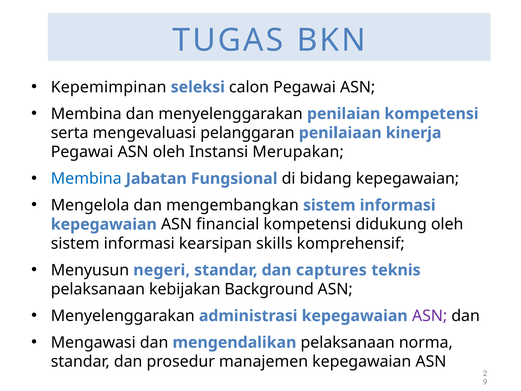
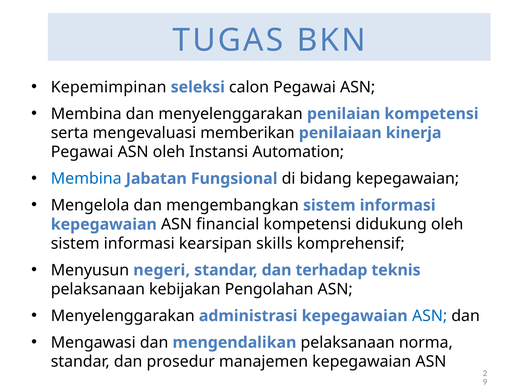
pelanggaran: pelanggaran -> memberikan (247, 133)
Merupakan: Merupakan -> Automation (298, 152)
captures: captures -> terhadap (331, 270)
Background: Background -> Pengolahan (269, 289)
ASN colour: purple -> blue (430, 316)
